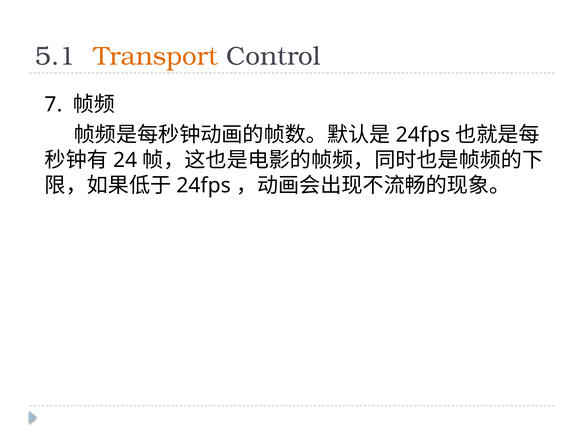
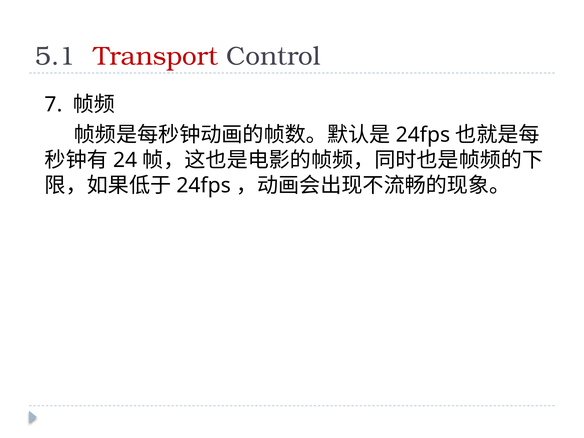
Transport colour: orange -> red (156, 56)
